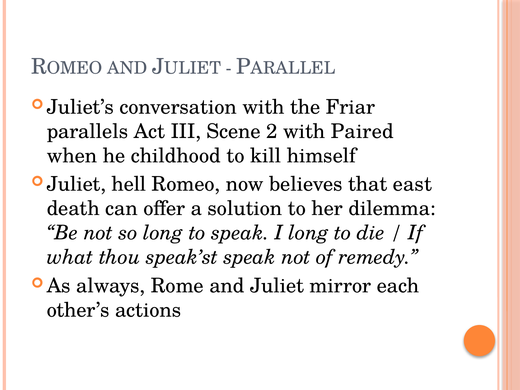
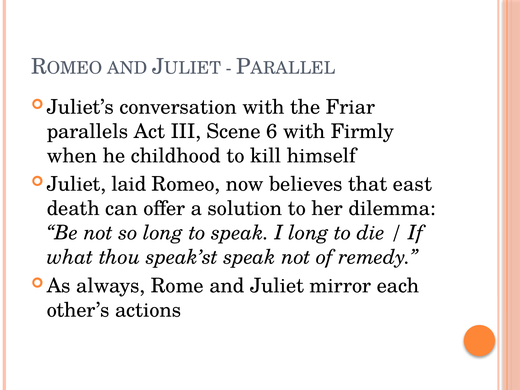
2: 2 -> 6 (272, 131)
Paired: Paired -> Firmly (363, 131)
hell: hell -> laid (129, 184)
